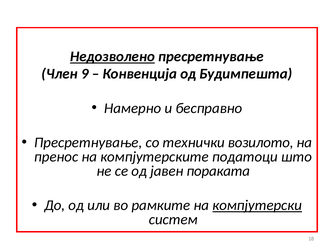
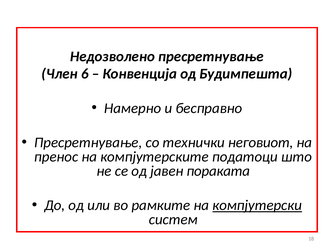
Недозволено underline: present -> none (112, 57)
9: 9 -> 6 (85, 74)
возилото: возилото -> неговиот (261, 143)
